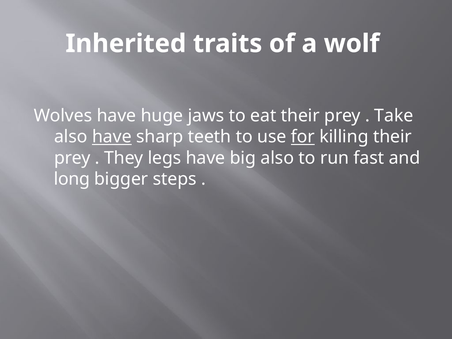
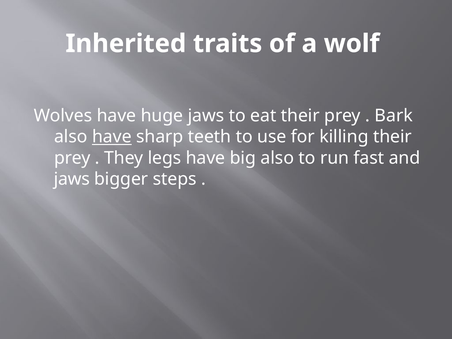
Take: Take -> Bark (394, 116)
for underline: present -> none (303, 137)
long: long -> jaws (72, 179)
